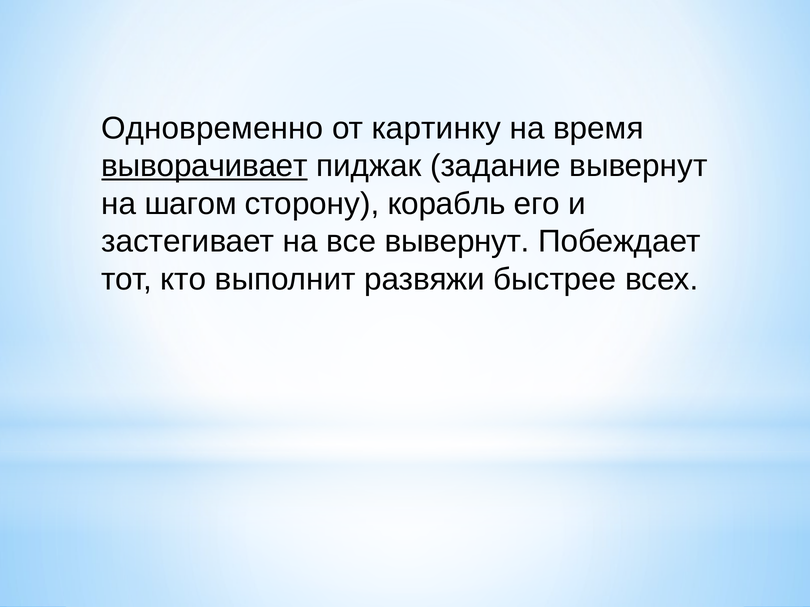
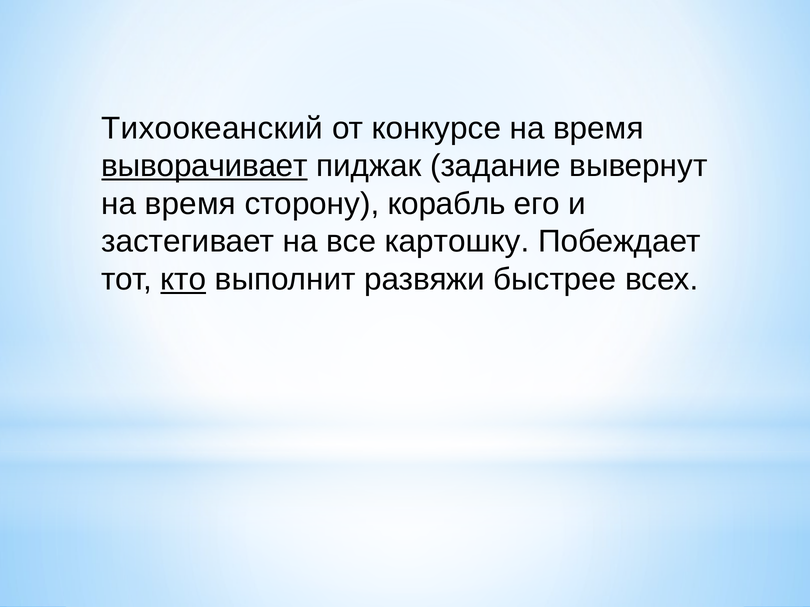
Одновременно: Одновременно -> Тихоокеанский (212, 128)
картинку: картинку -> конкурсе (437, 128)
шагом: шагом -> время (190, 204)
все вывернут: вывернут -> картошку (457, 242)
кто underline: none -> present (183, 280)
